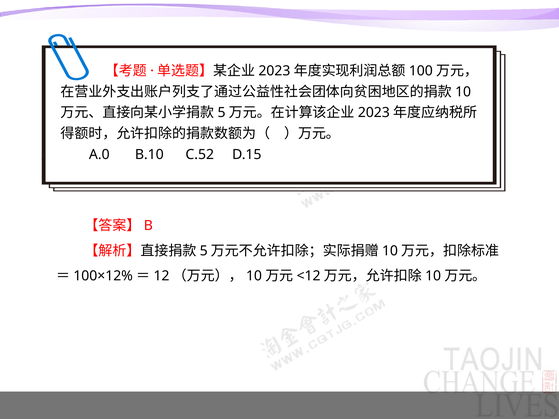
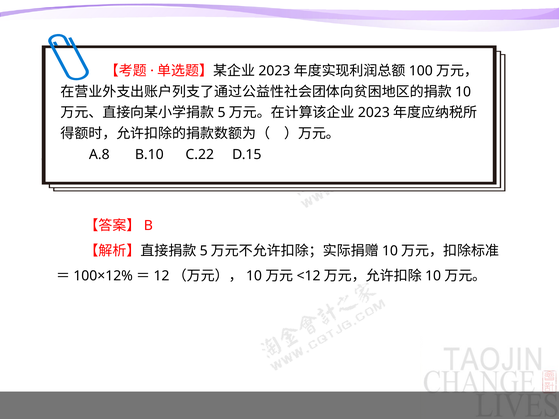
A.0: A.0 -> A.8 (99, 155)
C.52: C.52 -> C.22 (200, 155)
